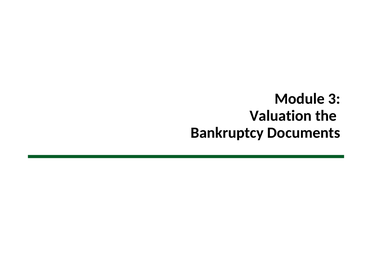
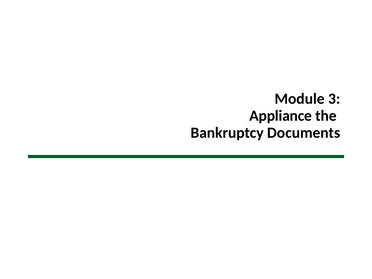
Valuation: Valuation -> Appliance (281, 116)
